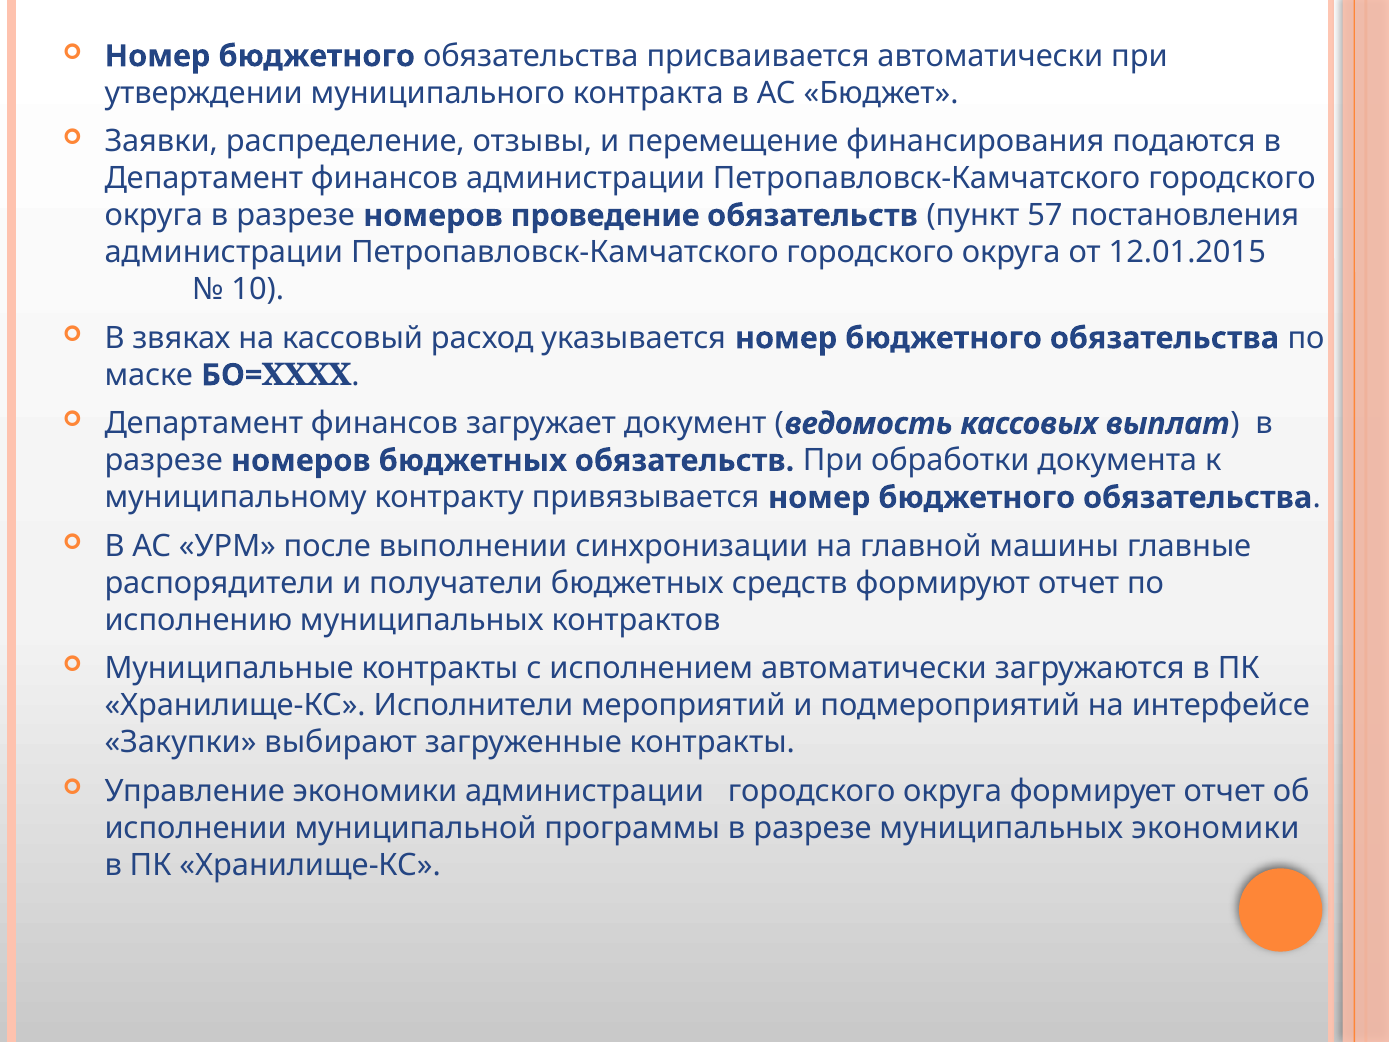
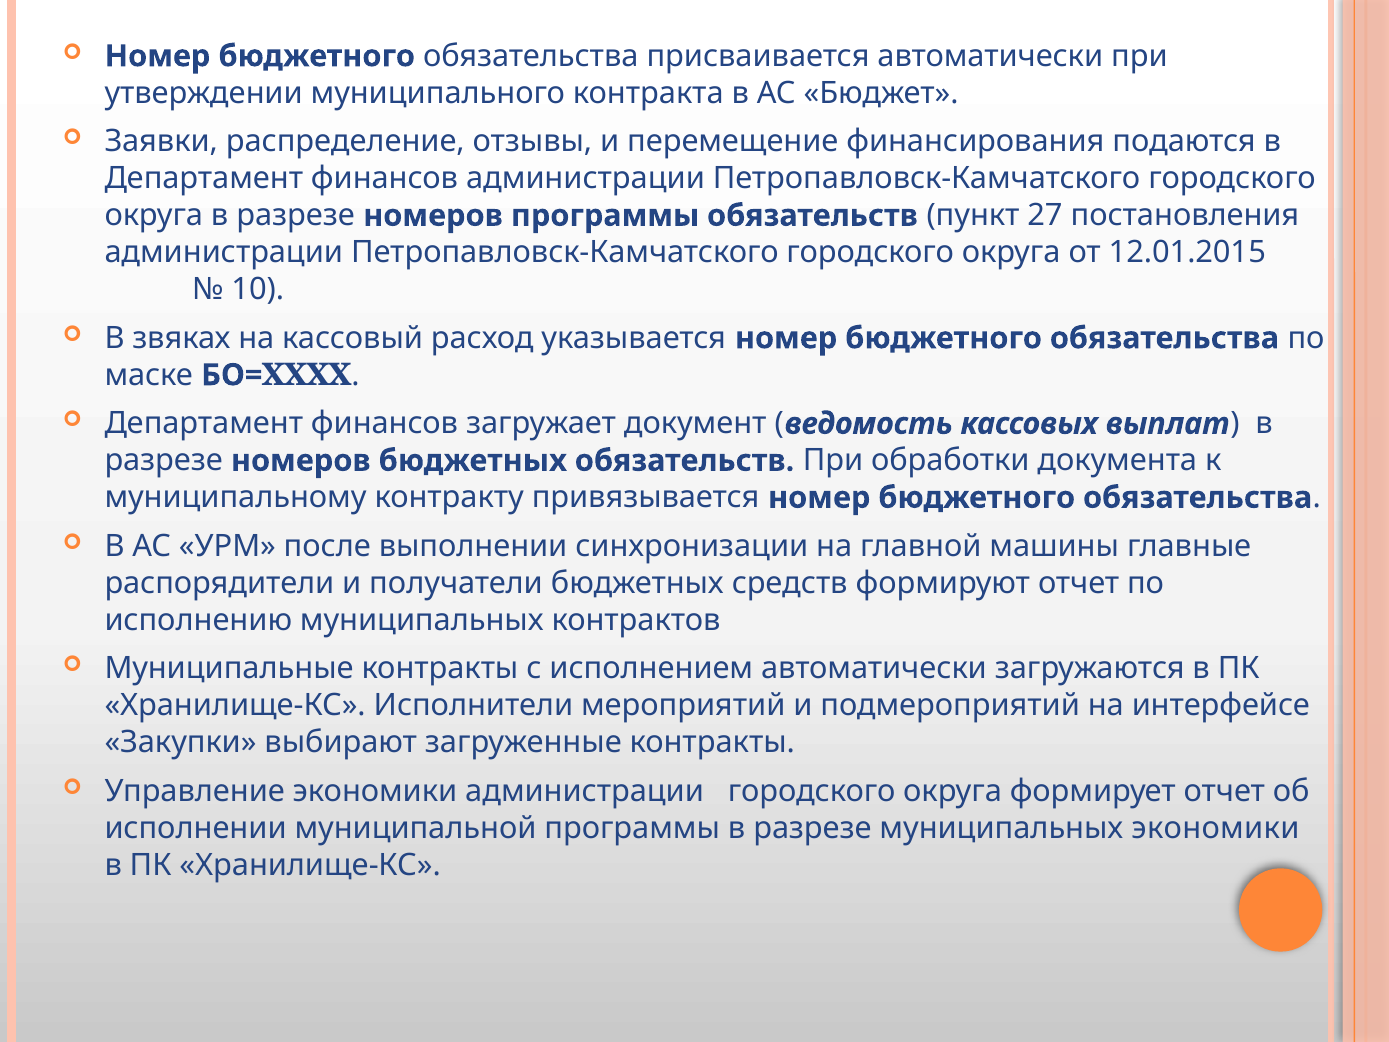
номеров проведение: проведение -> программы (605, 216)
57: 57 -> 27 (1045, 216)
